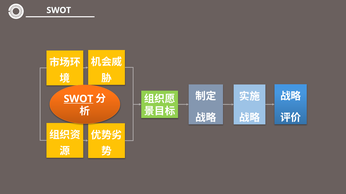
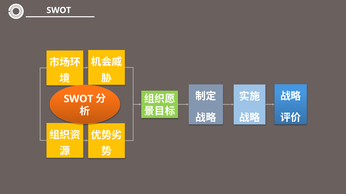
SWOT underline: present -> none (78, 99)
